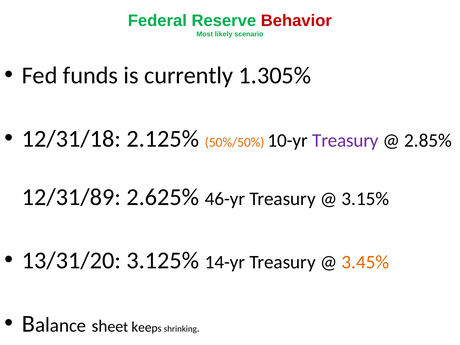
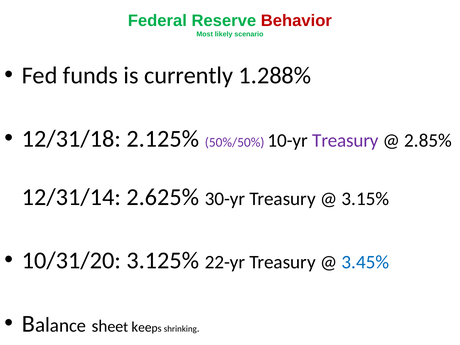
1.305%: 1.305% -> 1.288% (275, 75)
50%/50% colour: orange -> purple (235, 142)
12/31/89: 12/31/89 -> 12/31/14 (71, 197)
46-yr: 46-yr -> 30-yr (225, 199)
13/31/20: 13/31/20 -> 10/31/20 (71, 260)
14-yr: 14-yr -> 22-yr (225, 262)
3.45% colour: orange -> blue (365, 262)
